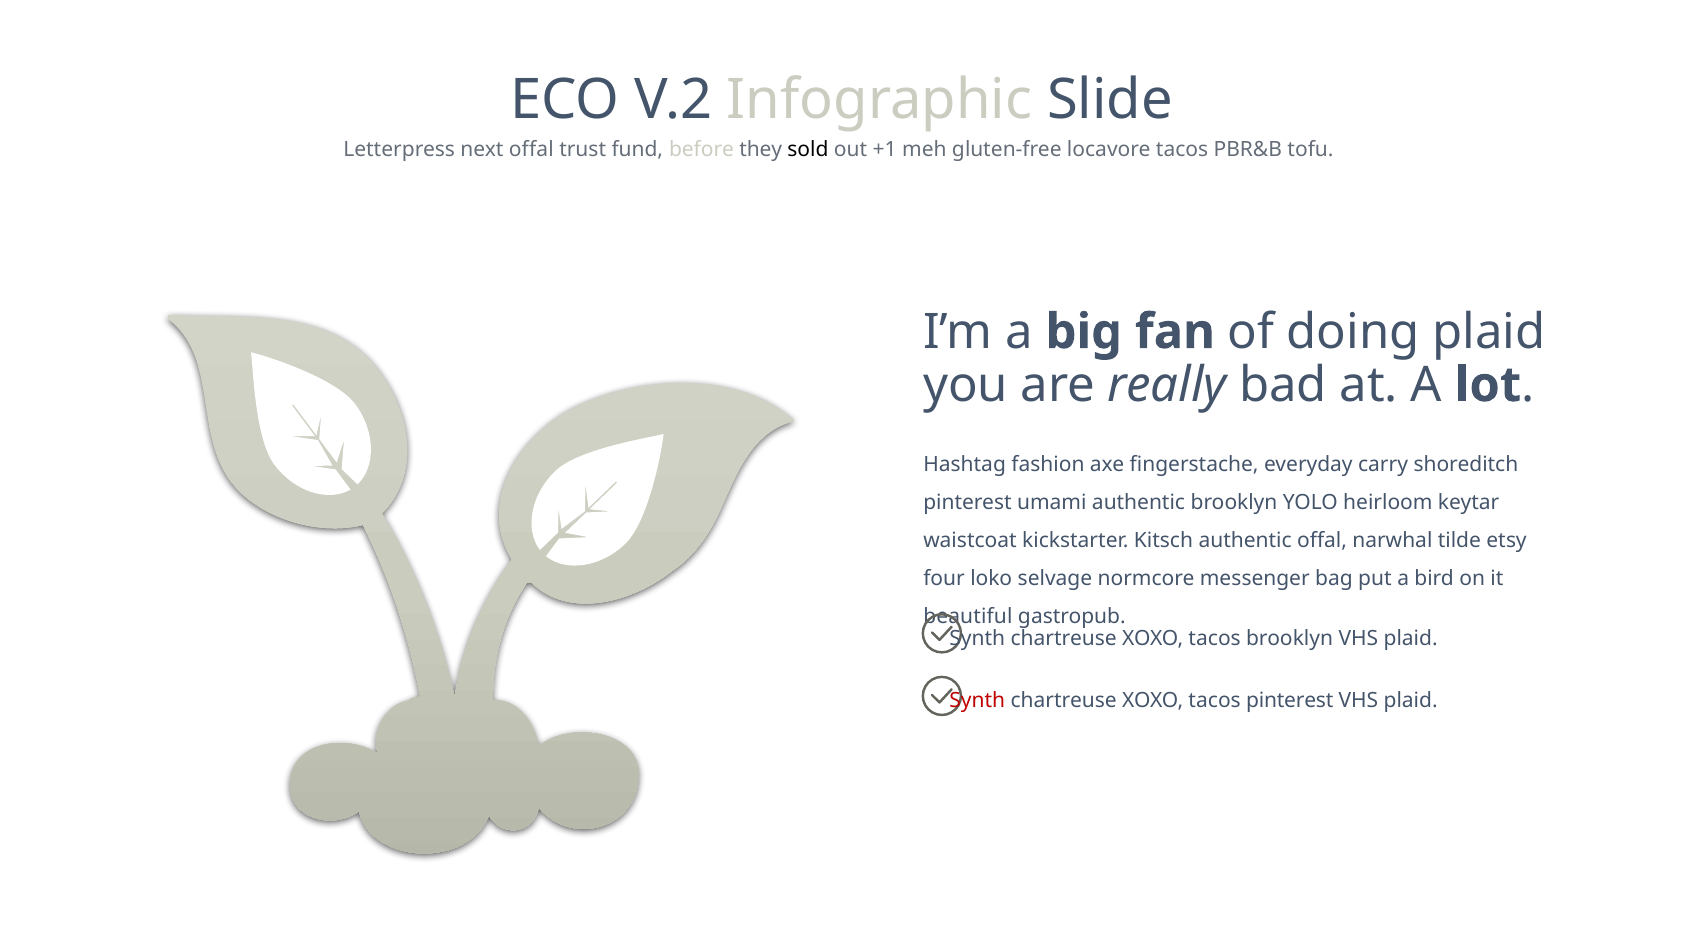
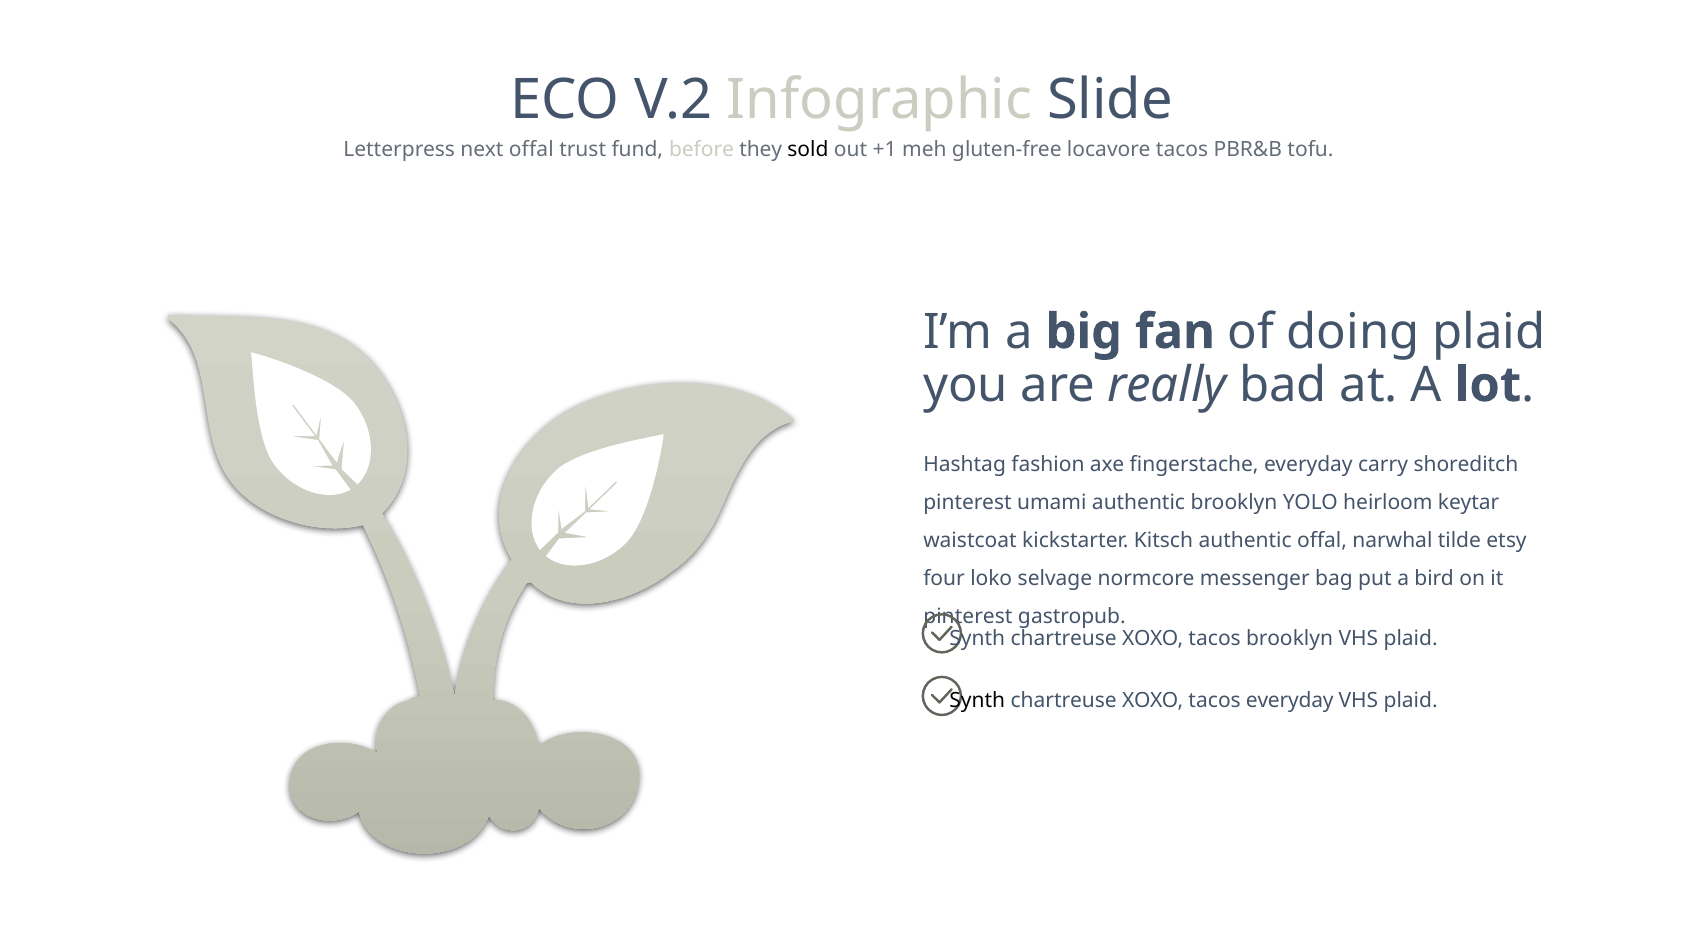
beautiful: beautiful -> pinterest (968, 616)
Synth colour: red -> black (977, 701)
tacos pinterest: pinterest -> everyday (1290, 701)
